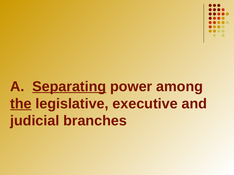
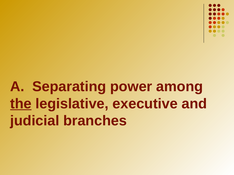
Separating underline: present -> none (69, 87)
